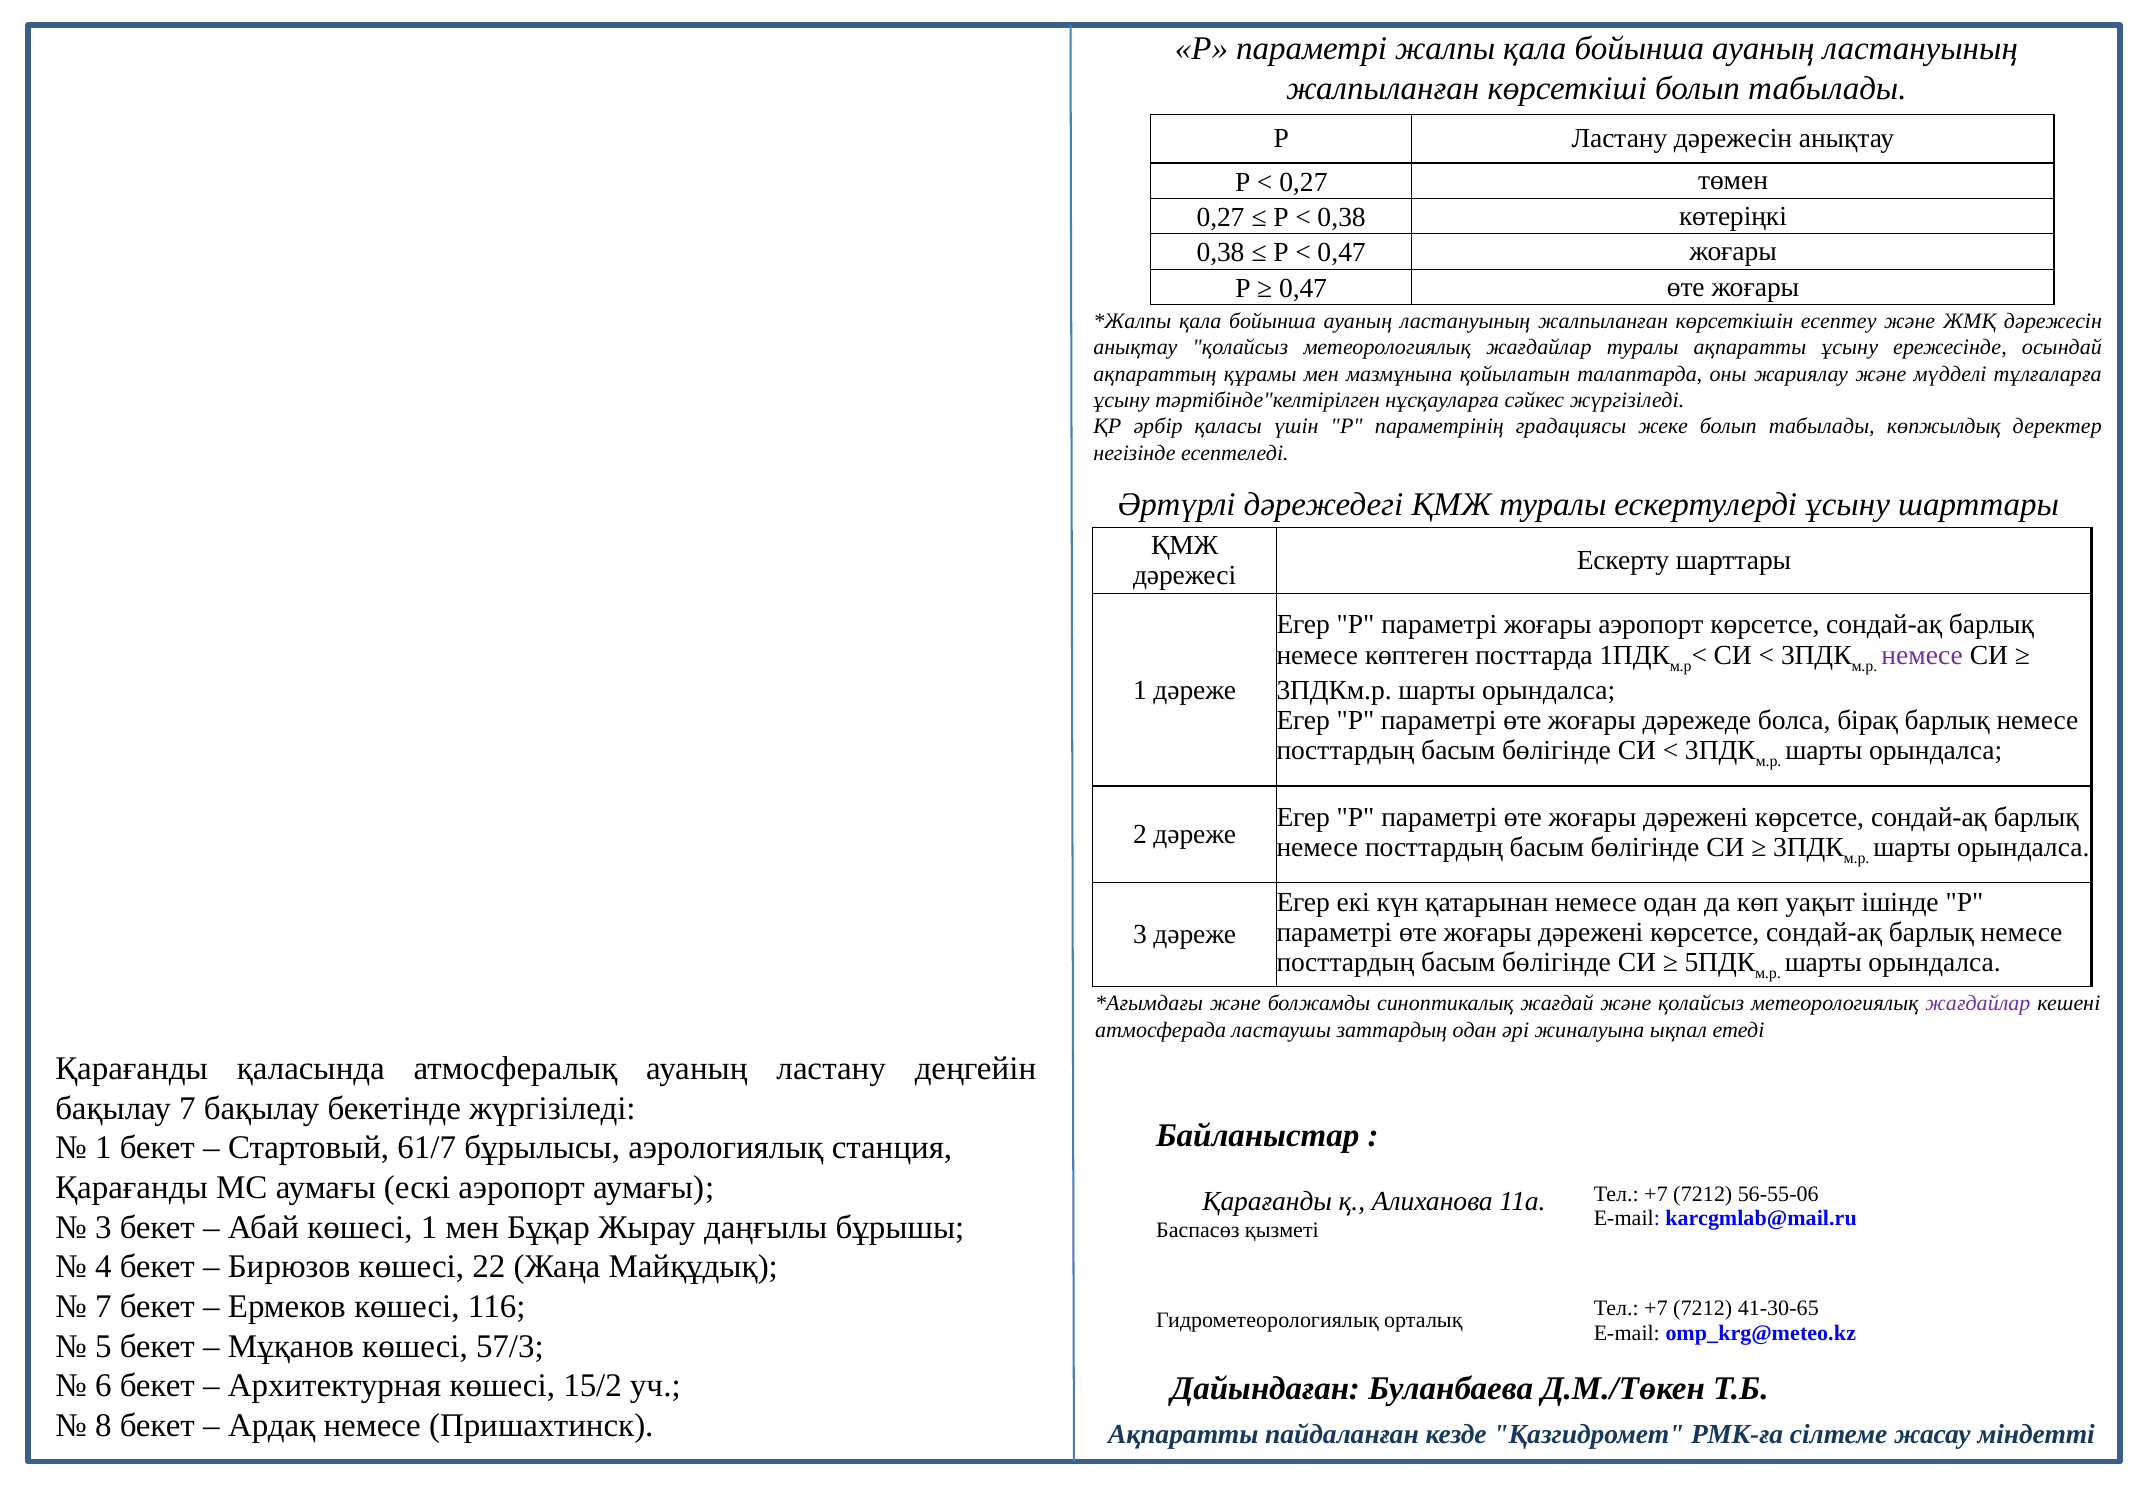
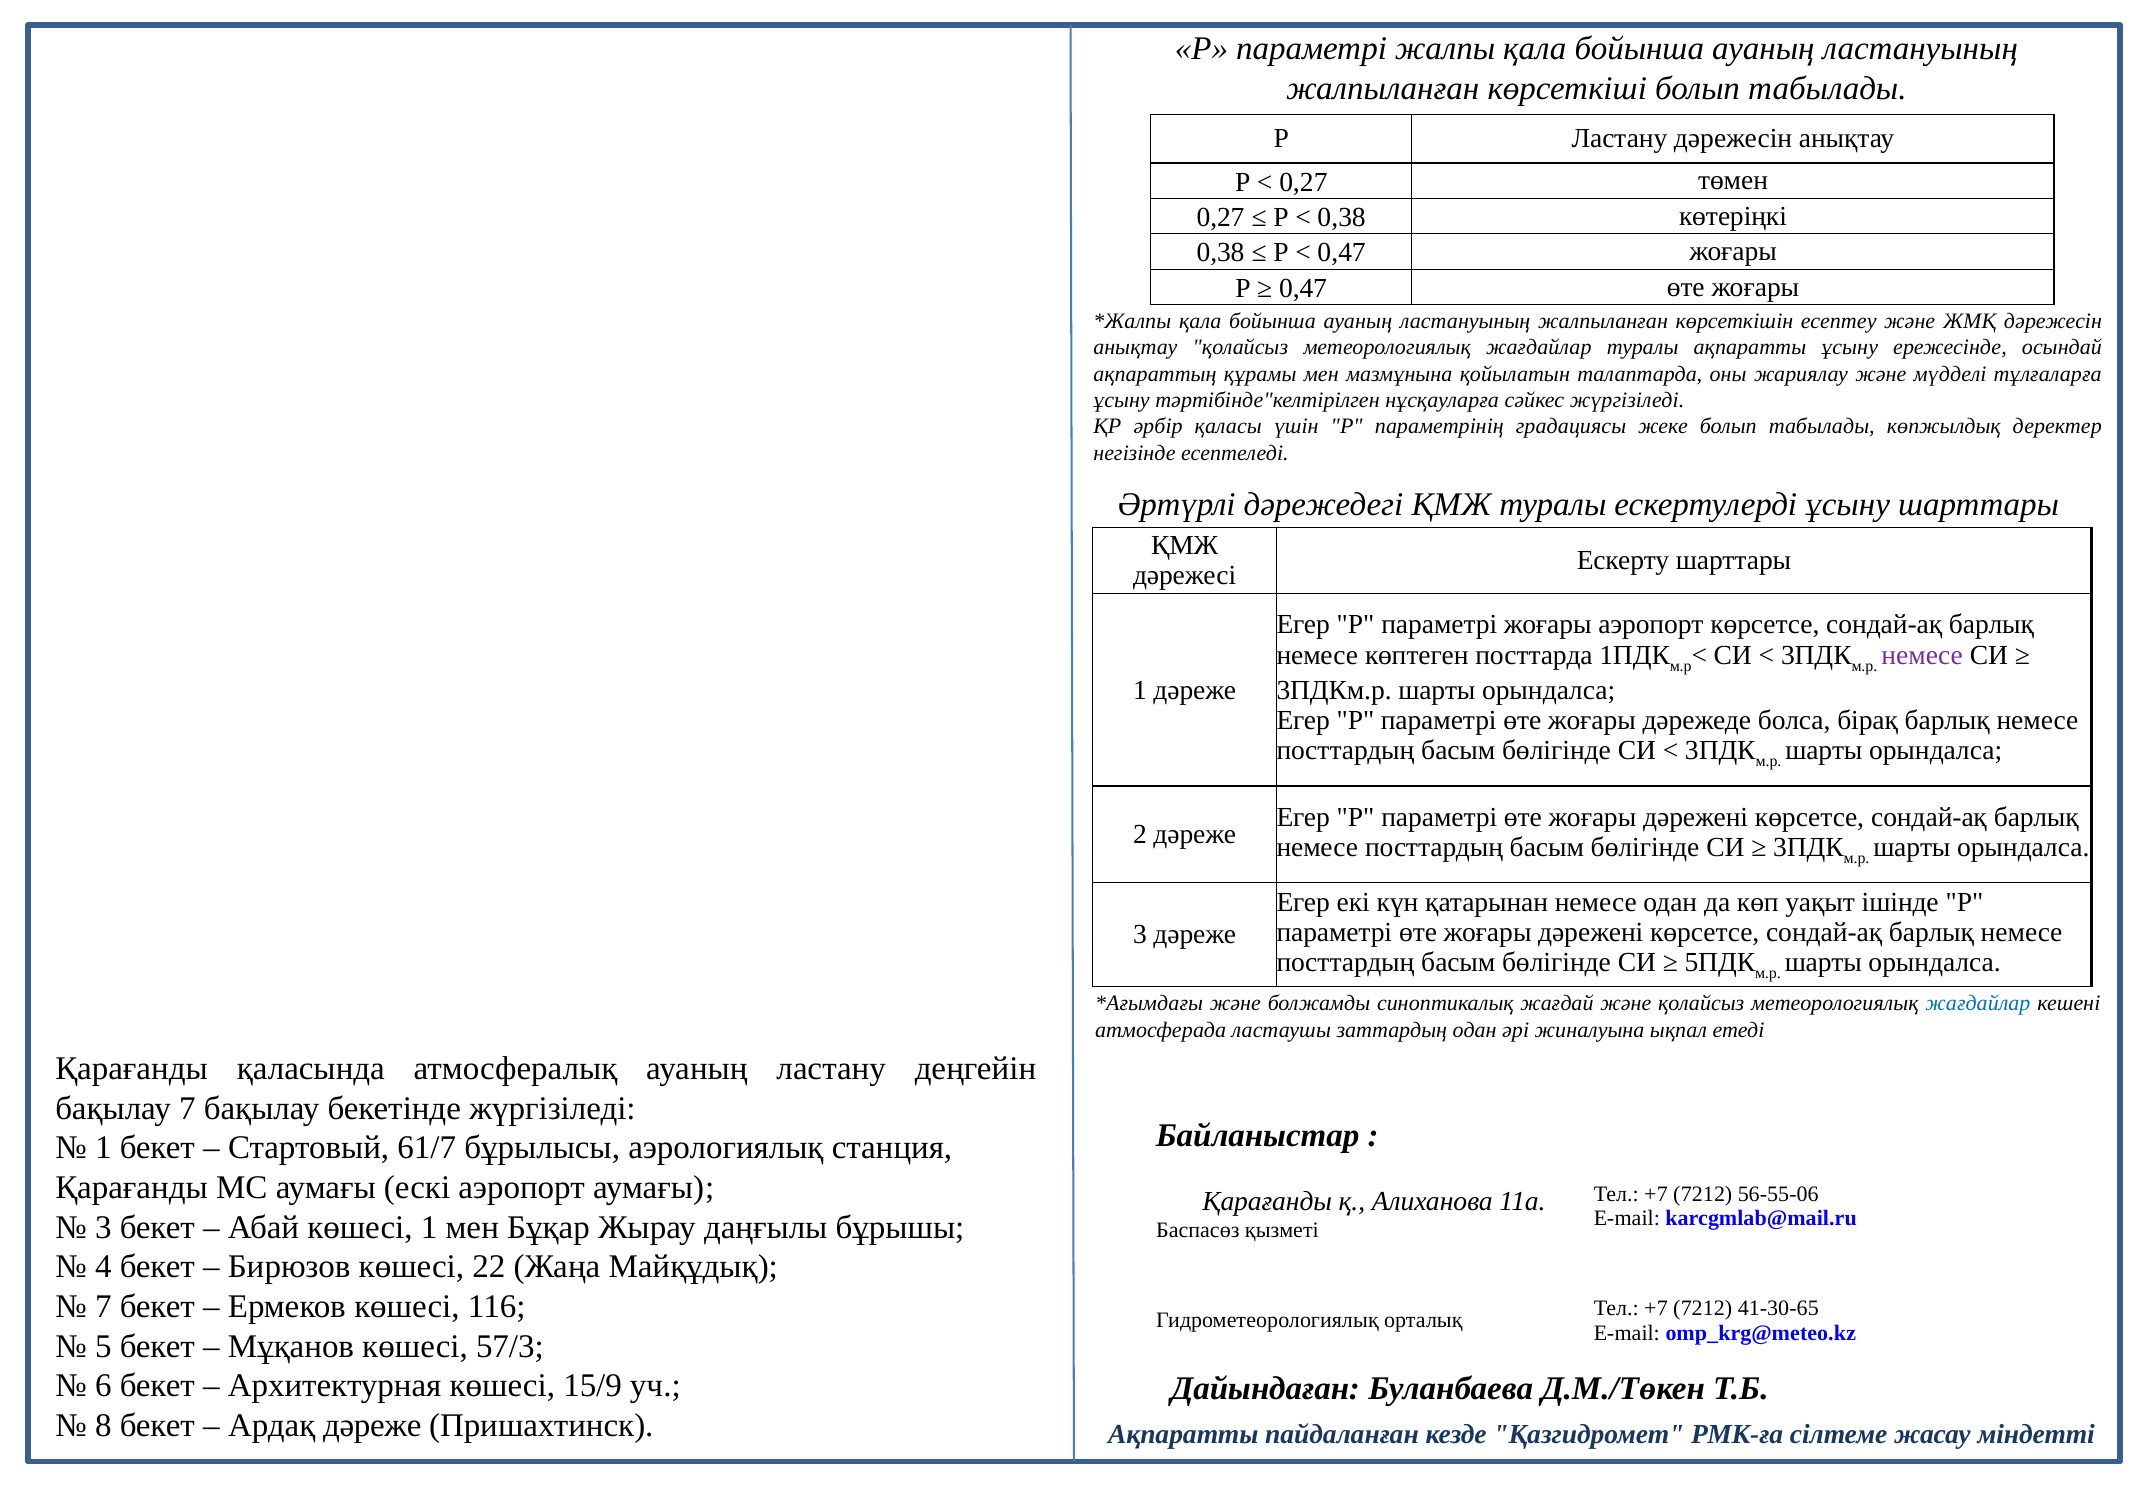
жағдайлар colour: purple -> blue (1978, 1004)
15/2: 15/2 -> 15/9 (593, 1386)
Ардақ немесе: немесе -> дәреже (372, 1426)
